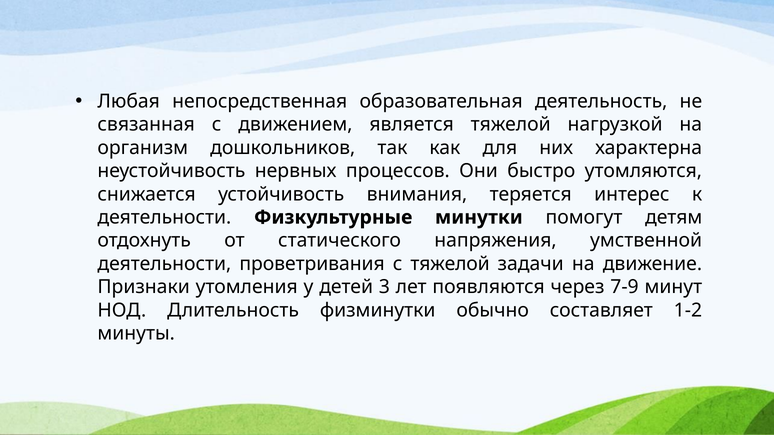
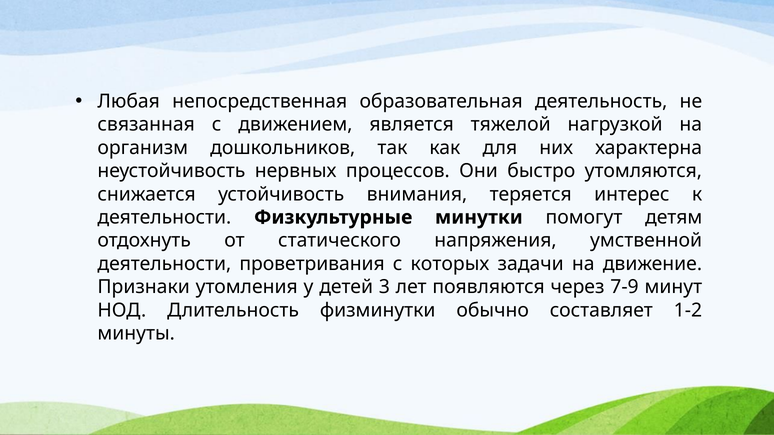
с тяжелой: тяжелой -> которых (450, 264)
